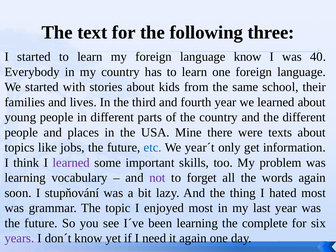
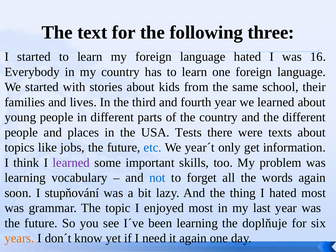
language know: know -> hated (248, 57)
40: 40 -> 16 (318, 57)
Mine: Mine -> Tests (188, 132)
not colour: purple -> blue (157, 178)
complete: complete -> doplňuje (265, 223)
years colour: purple -> orange (19, 238)
